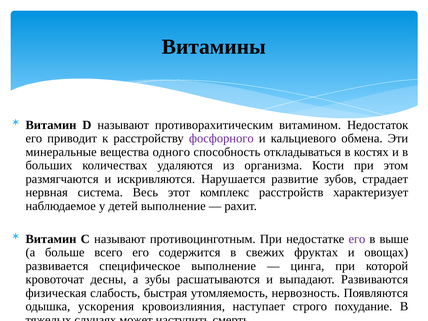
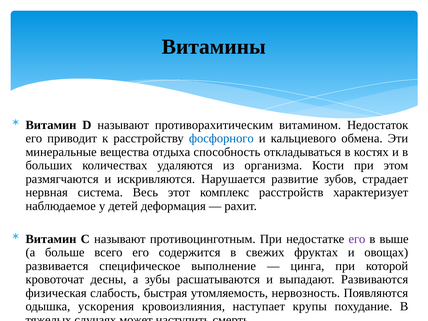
фосфорного colour: purple -> blue (221, 138)
одного: одного -> отдыха (171, 152)
детей выполнение: выполнение -> деформация (173, 206)
строго: строго -> крупы (310, 306)
